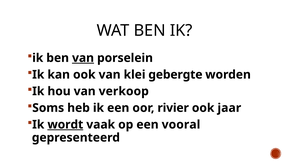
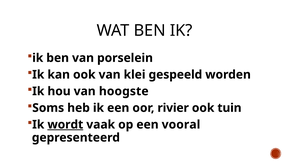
van underline: present -> none (83, 58)
gebergte: gebergte -> gespeeld (175, 74)
verkoop: verkoop -> hoogste (124, 91)
jaar: jaar -> tuin (229, 108)
